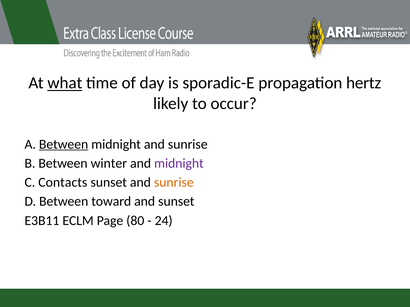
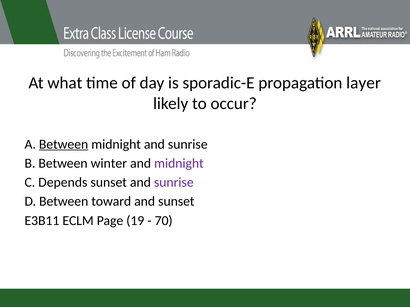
what underline: present -> none (65, 83)
hertz: hertz -> layer (364, 83)
Contacts: Contacts -> Depends (63, 183)
sunrise colour: orange -> purple (174, 183)
80: 80 -> 19 (135, 221)
24: 24 -> 70 (164, 221)
